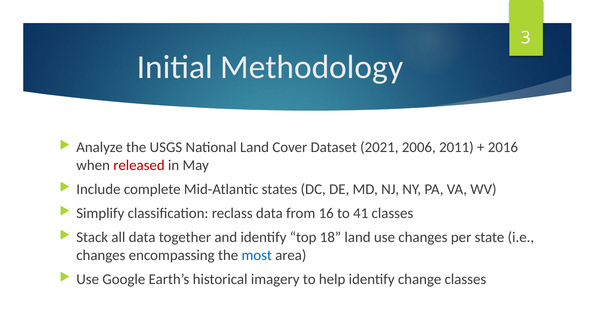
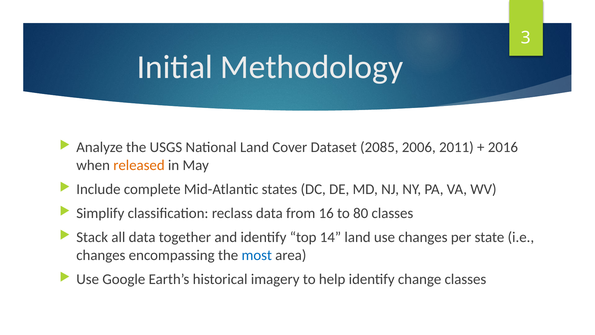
2021: 2021 -> 2085 (379, 147)
released colour: red -> orange (139, 165)
41: 41 -> 80 (361, 213)
18: 18 -> 14 (330, 237)
